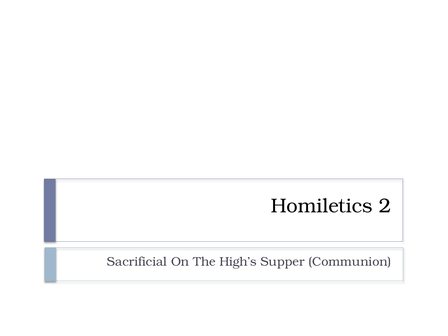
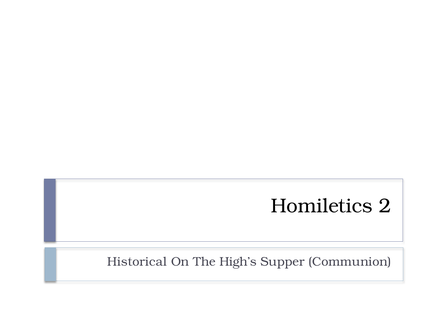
Sacrificial: Sacrificial -> Historical (137, 262)
